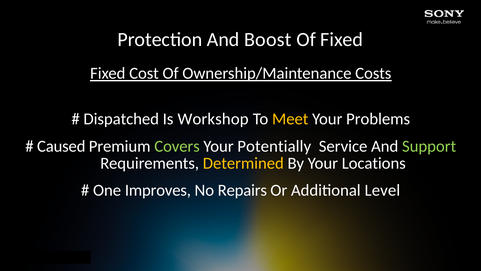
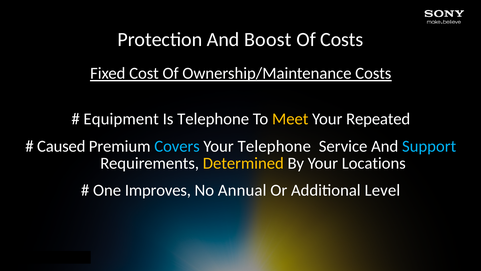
Of Fixed: Fixed -> Costs (342, 40)
Dispatched: Dispatched -> Equipment (121, 119)
Is Workshop: Workshop -> Telephone (213, 119)
Problems: Problems -> Repeated (378, 119)
Covers colour: light green -> light blue (177, 146)
Your Potentially: Potentially -> Telephone (274, 146)
Support colour: light green -> light blue (429, 146)
Repairs: Repairs -> Annual (242, 190)
